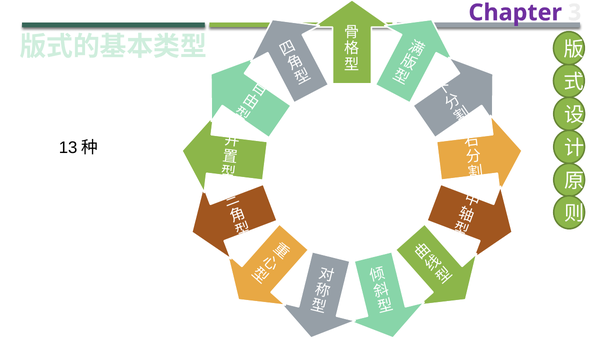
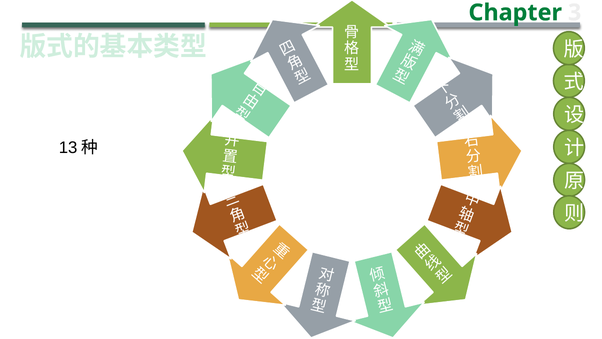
Chapter colour: purple -> green (515, 13)
